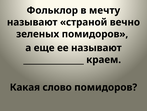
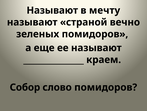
Фольклор: Фольклор -> Называют (52, 10)
Какая: Какая -> Собор (25, 87)
